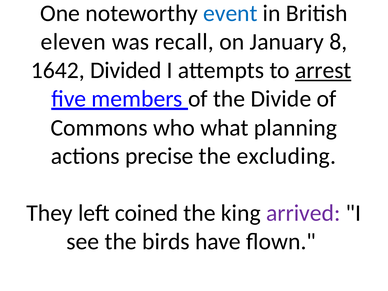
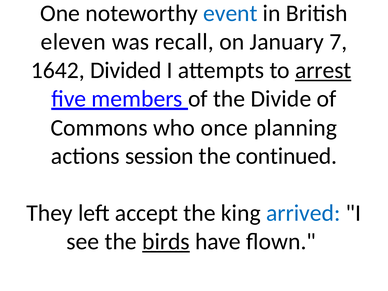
8: 8 -> 7 (338, 42)
what: what -> once (224, 128)
precise: precise -> session (159, 156)
excluding: excluding -> continued (287, 156)
coined: coined -> accept (147, 213)
arrived colour: purple -> blue (303, 213)
birds underline: none -> present (166, 241)
